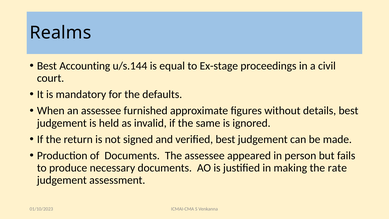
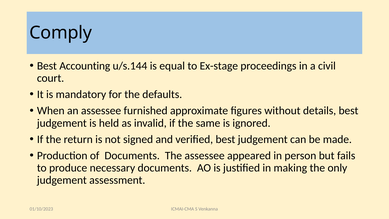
Realms: Realms -> Comply (61, 33)
rate: rate -> only (337, 168)
